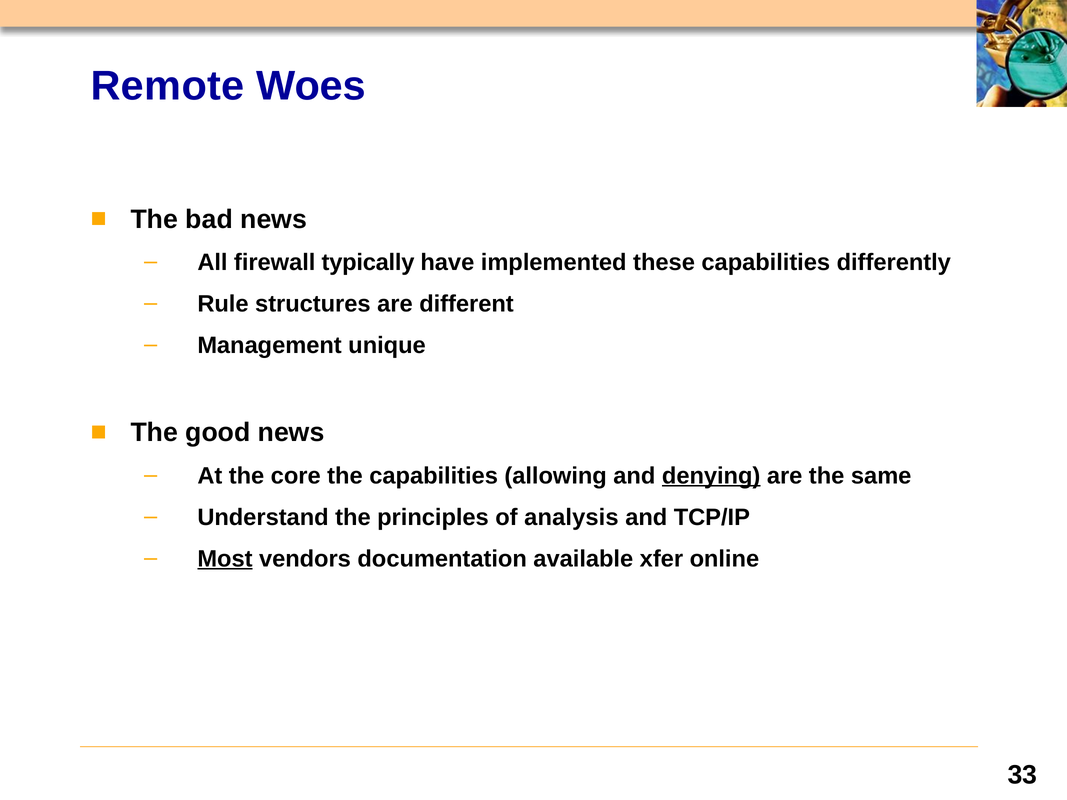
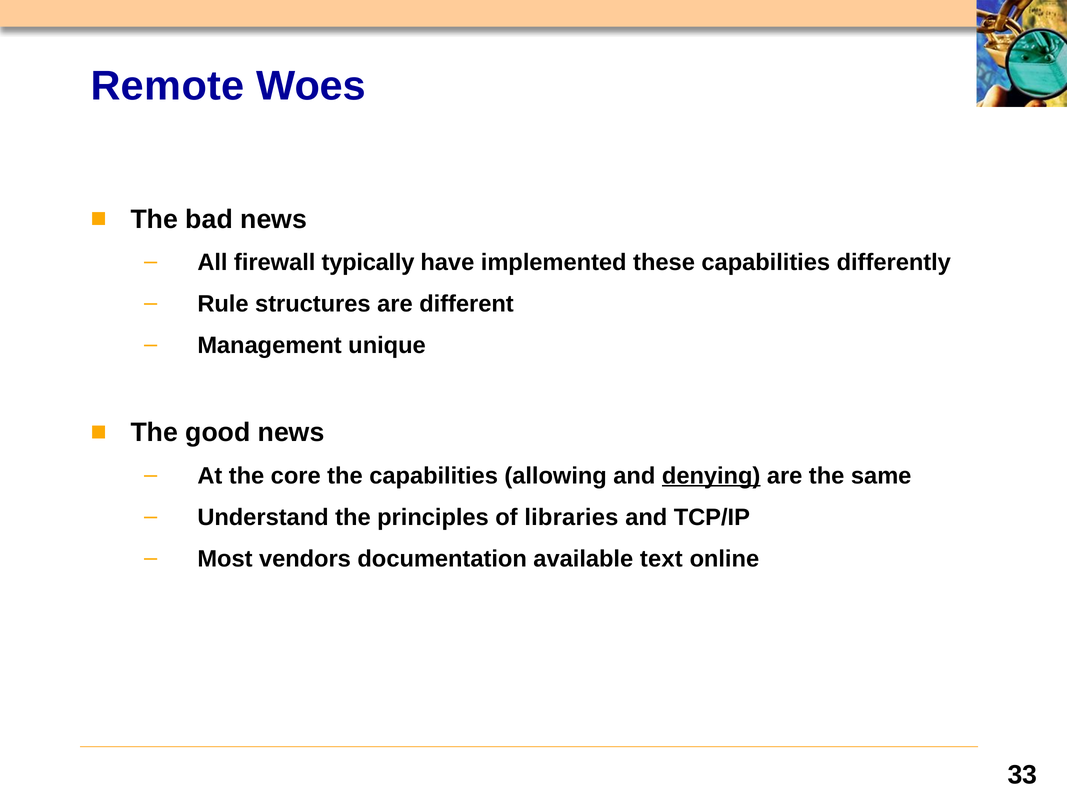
analysis: analysis -> libraries (571, 517)
Most underline: present -> none (225, 559)
xfer: xfer -> text (661, 559)
